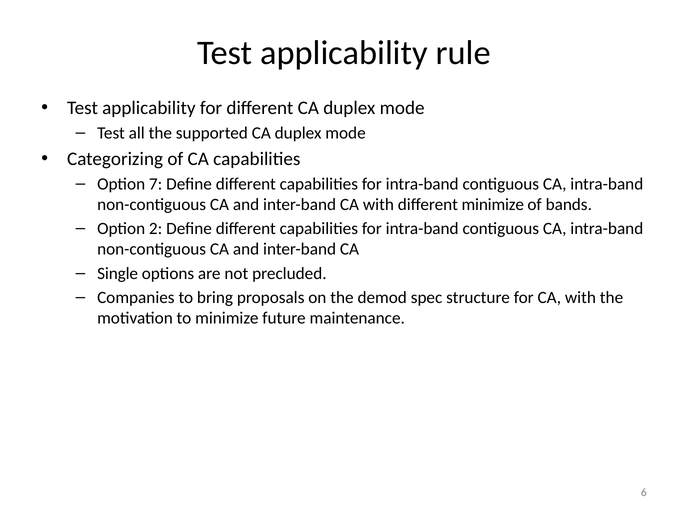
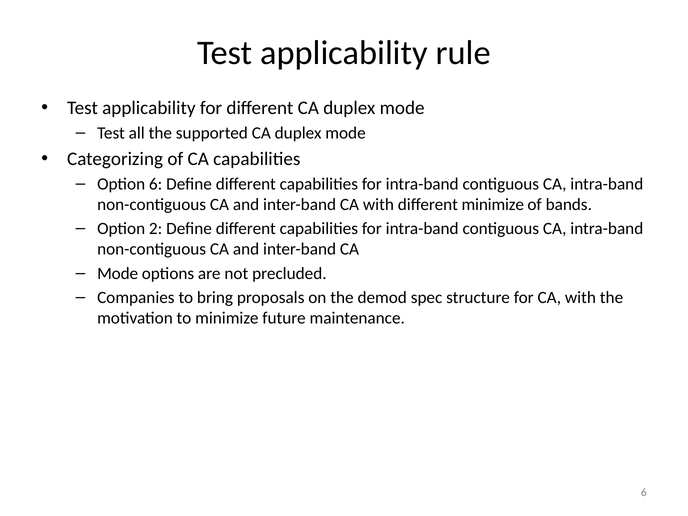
Option 7: 7 -> 6 (156, 184)
Single: Single -> Mode (118, 273)
